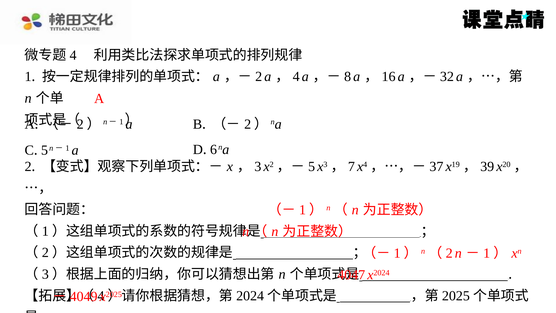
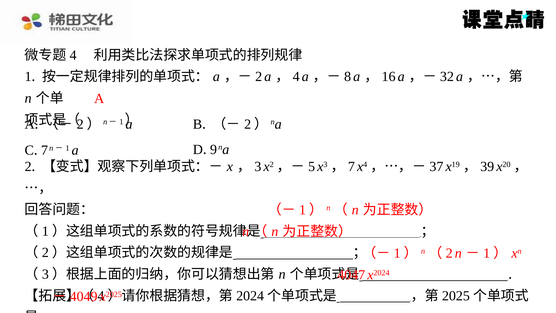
5: 5 -> 7 (44, 150)
6: 6 -> 9 (214, 149)
